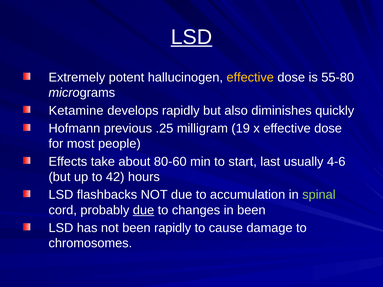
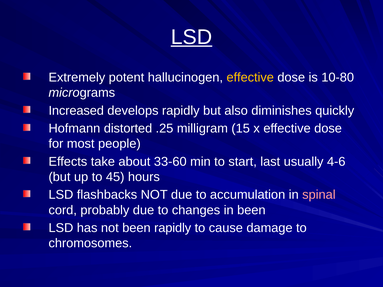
55-80: 55-80 -> 10-80 (338, 77)
Ketamine: Ketamine -> Increased (76, 111)
previous: previous -> distorted (128, 129)
19: 19 -> 15 (241, 129)
80-60: 80-60 -> 33-60 (170, 162)
42: 42 -> 45 (115, 177)
spinal colour: light green -> pink (319, 195)
due underline: present -> none (144, 210)
